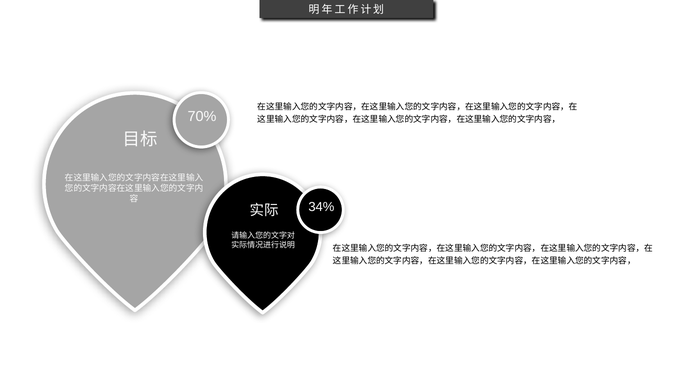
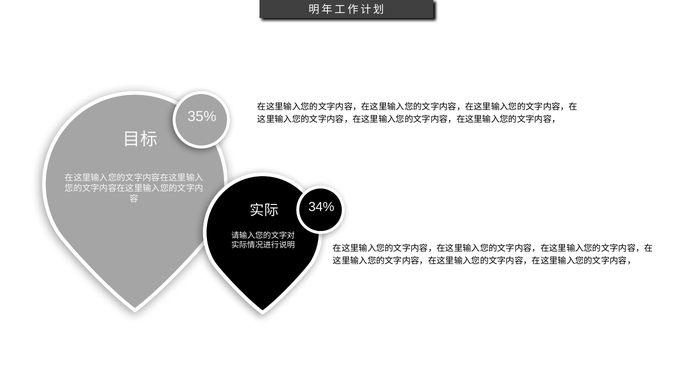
70%: 70% -> 35% (202, 116)
